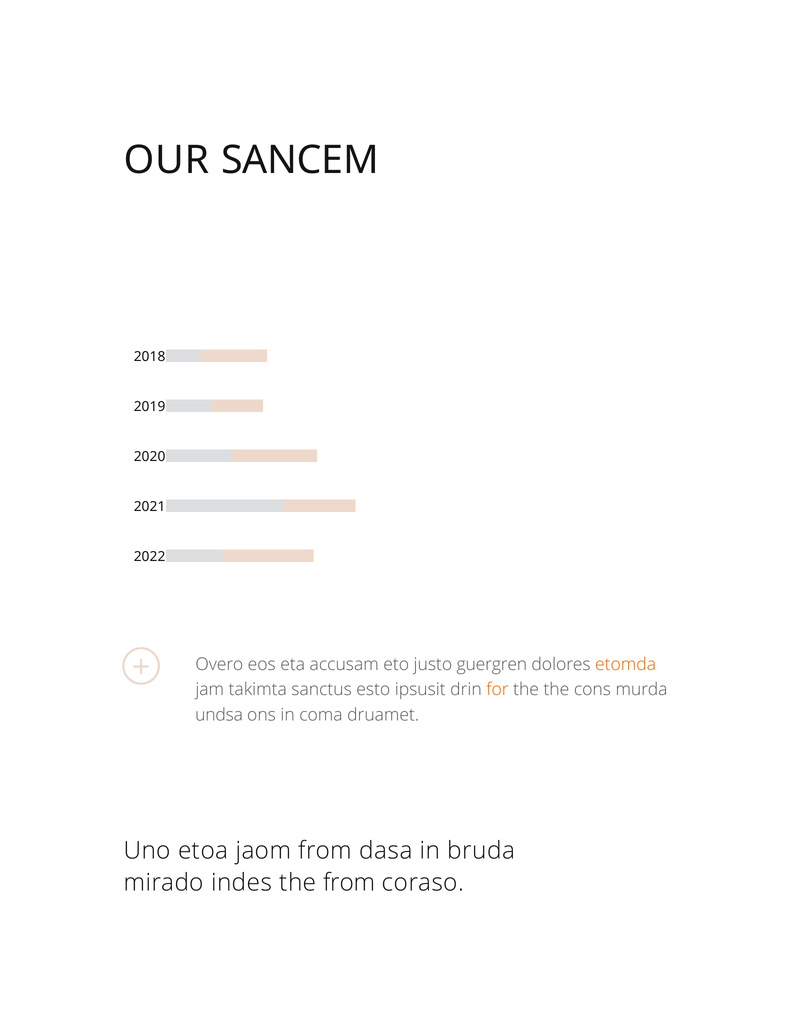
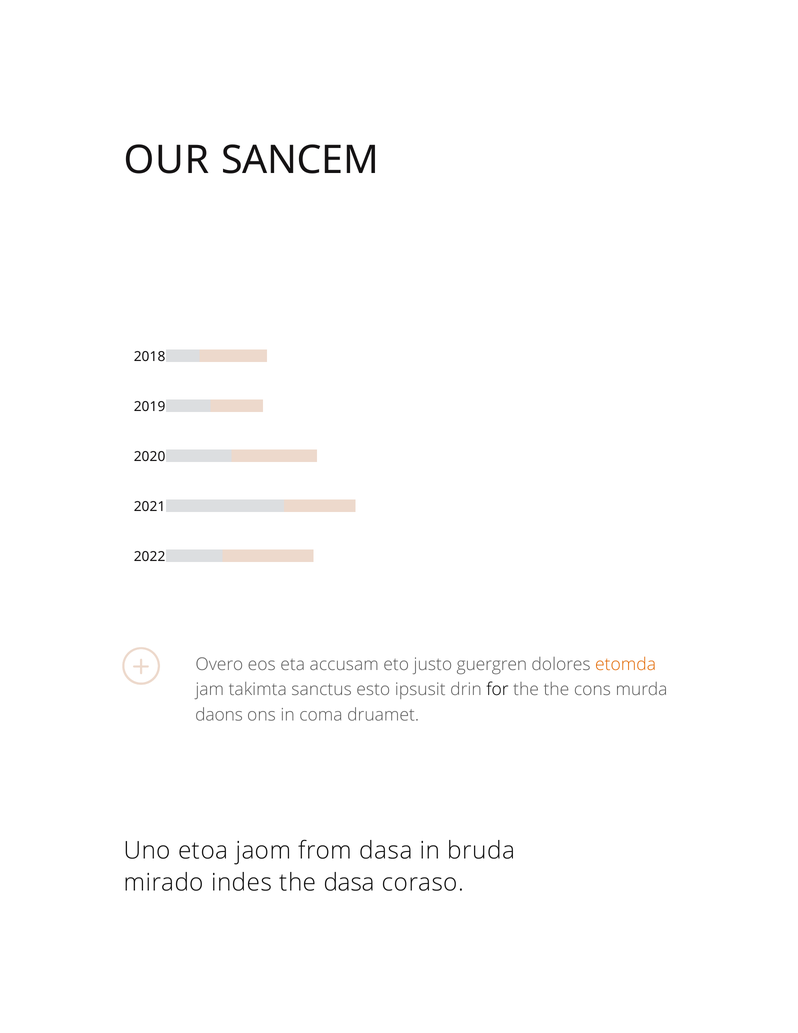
for colour: orange -> black (497, 690)
undsa: undsa -> daons (219, 715)
the from: from -> dasa (349, 883)
